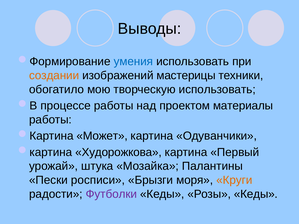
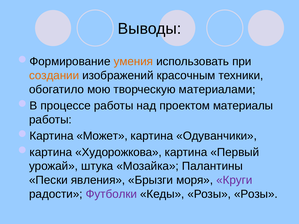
умения colour: blue -> orange (133, 62)
мастерицы: мастерицы -> красочным (186, 76)
творческую использовать: использовать -> материалами (217, 90)
росписи: росписи -> явления (98, 180)
Круги colour: orange -> purple (234, 180)
Розы Кеды: Кеды -> Розы (256, 194)
